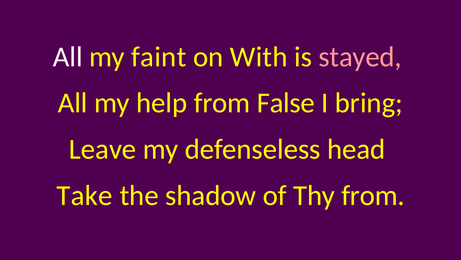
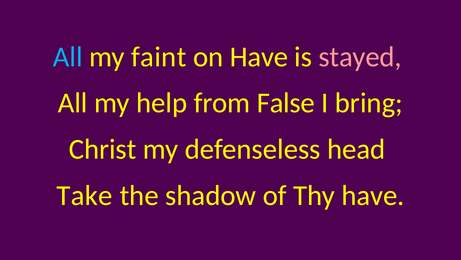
All colour: white -> light blue (68, 57)
on With: With -> Have (259, 57)
Leave: Leave -> Christ (103, 149)
Thy from: from -> have (373, 195)
